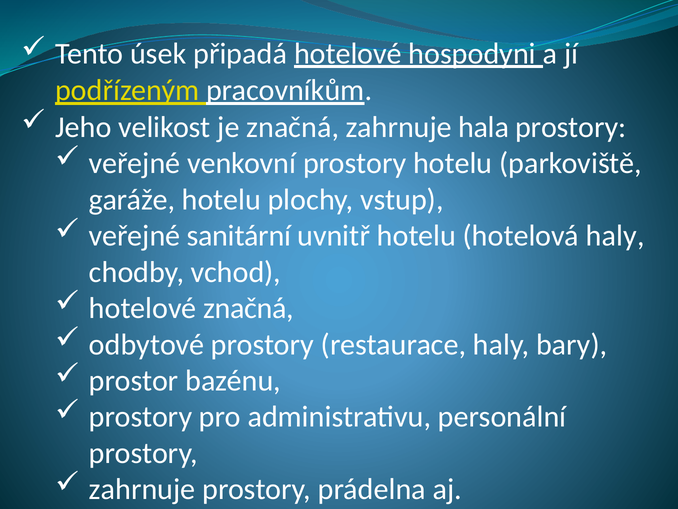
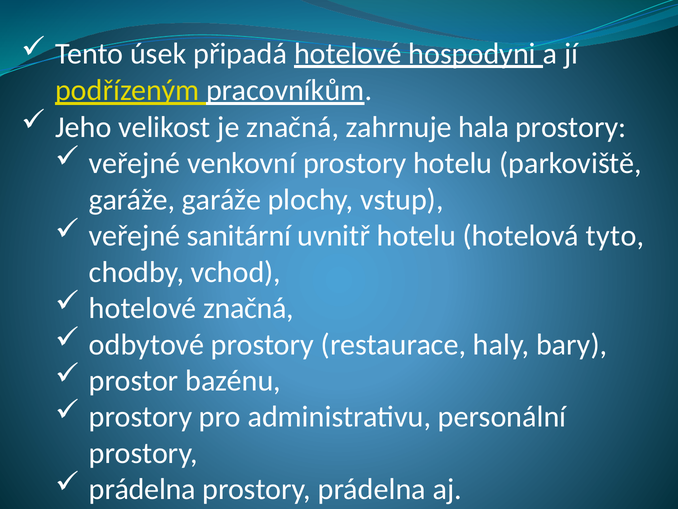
garáže hotelu: hotelu -> garáže (222, 200)
hotelová haly: haly -> tyto (615, 236)
zahrnuje: zahrnuje -> prádelna (142, 489)
